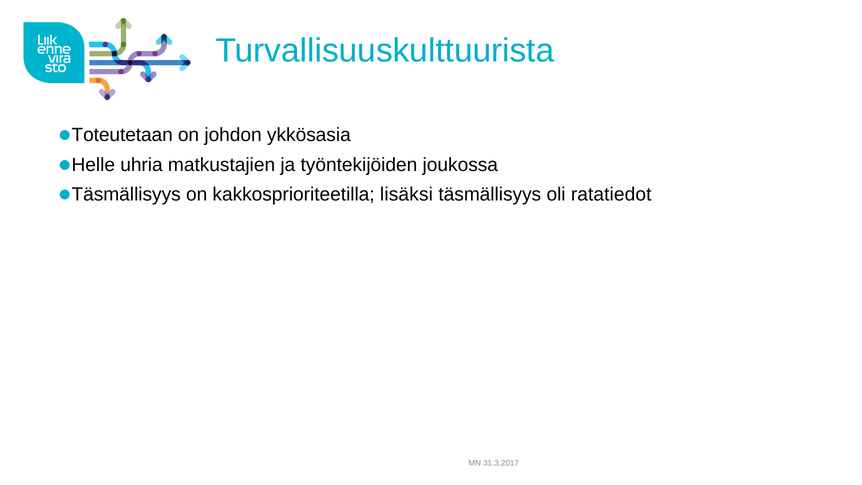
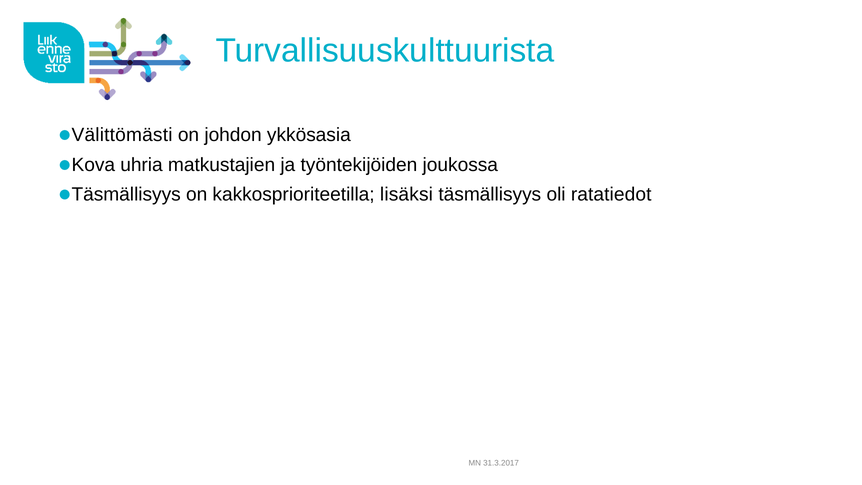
Toteutetaan: Toteutetaan -> Välittömästi (122, 135)
Helle: Helle -> Kova (93, 165)
